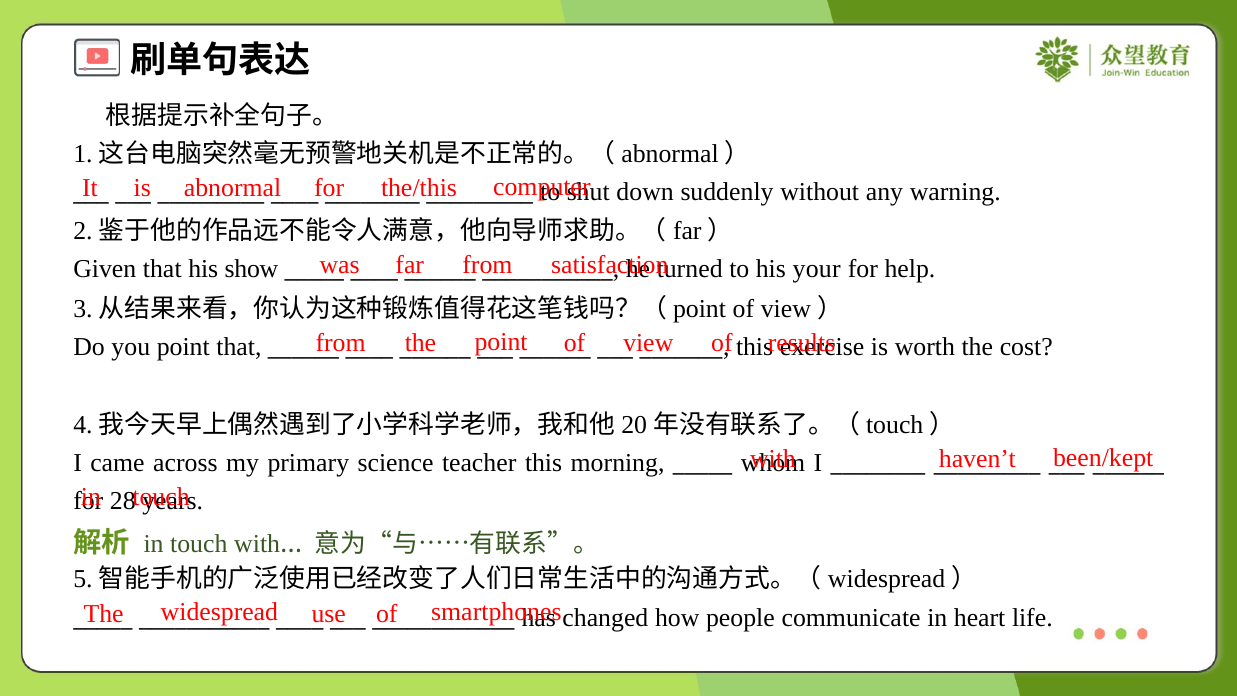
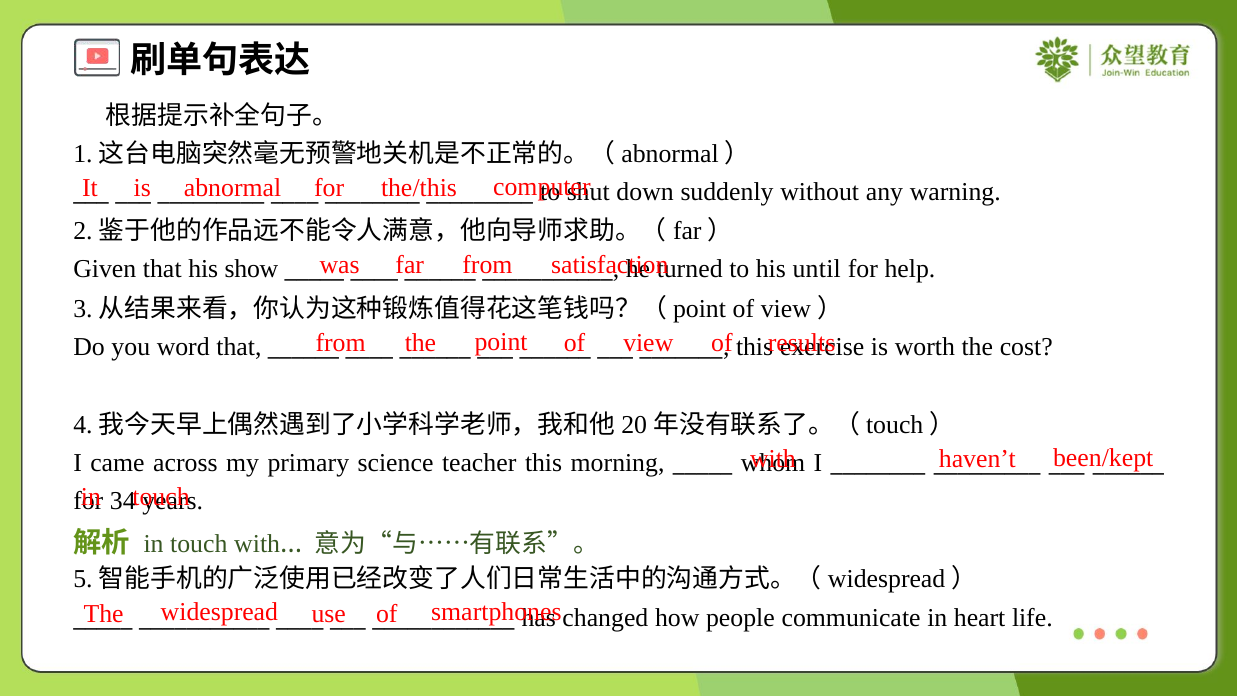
your: your -> until (817, 269)
you point: point -> word (183, 347)
28: 28 -> 34 (123, 501)
